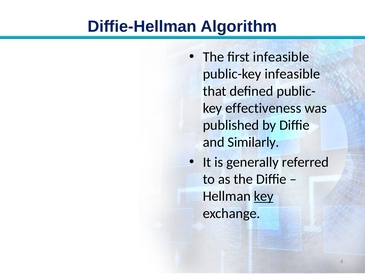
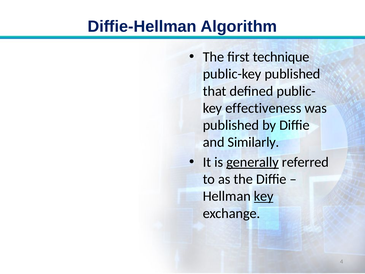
first infeasible: infeasible -> technique (281, 57)
public-key infeasible: infeasible -> published (292, 74)
generally underline: none -> present (253, 162)
